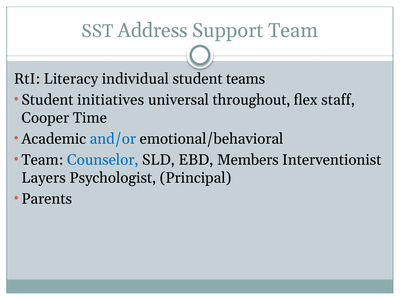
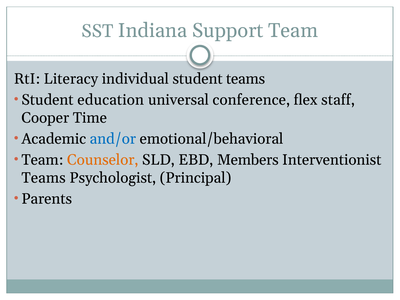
Address: Address -> Indiana (153, 31)
initiatives: initiatives -> education (111, 100)
throughout: throughout -> conference (251, 100)
Counselor colour: blue -> orange (103, 160)
Layers: Layers -> Teams (44, 178)
